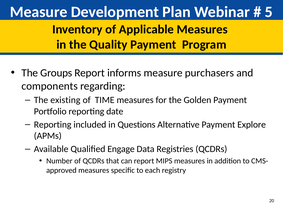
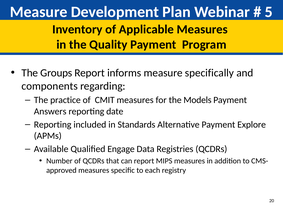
purchasers: purchasers -> specifically (209, 73)
existing: existing -> practice (65, 100)
TIME: TIME -> CMIT (105, 100)
Golden: Golden -> Models (198, 100)
Portfolio: Portfolio -> Answers (50, 111)
Questions: Questions -> Standards (136, 125)
